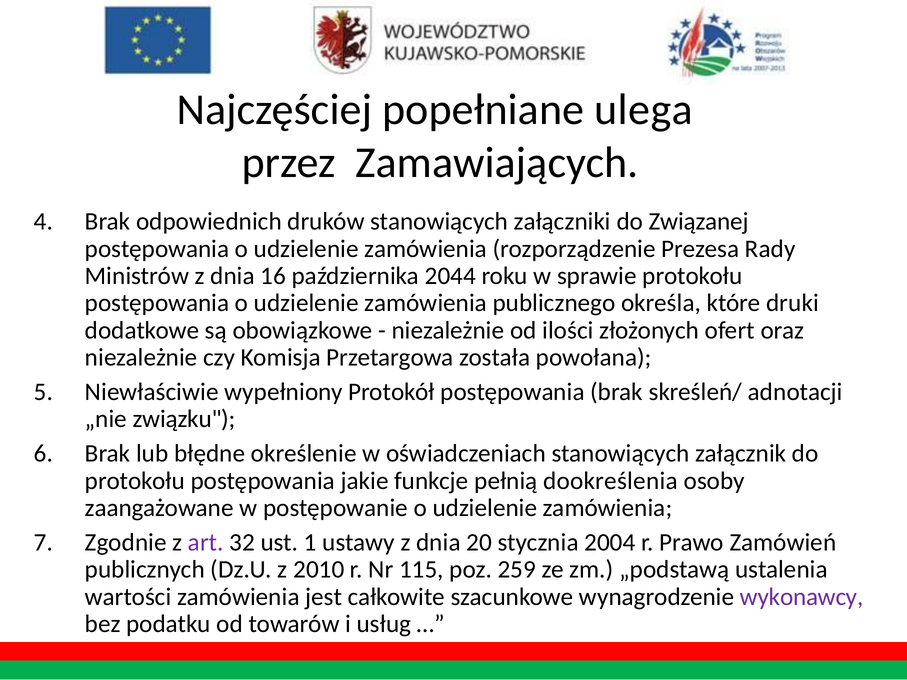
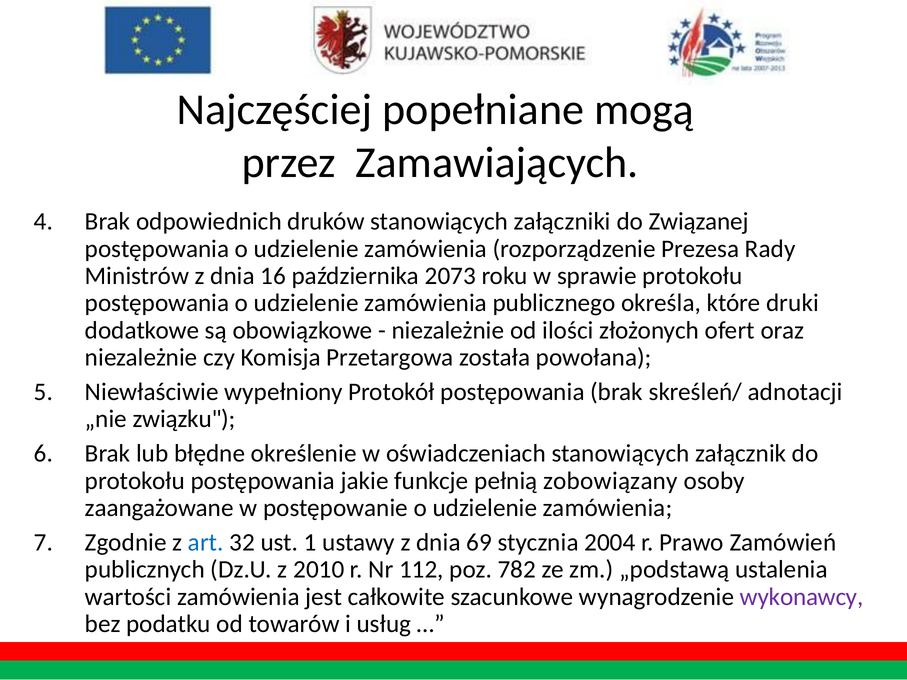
ulega: ulega -> mogą (644, 110)
2044: 2044 -> 2073 (450, 276)
dookreślenia: dookreślenia -> zobowiązany (610, 481)
art colour: purple -> blue (206, 543)
20: 20 -> 69 (479, 543)
115: 115 -> 112 (421, 570)
259: 259 -> 782 (517, 570)
